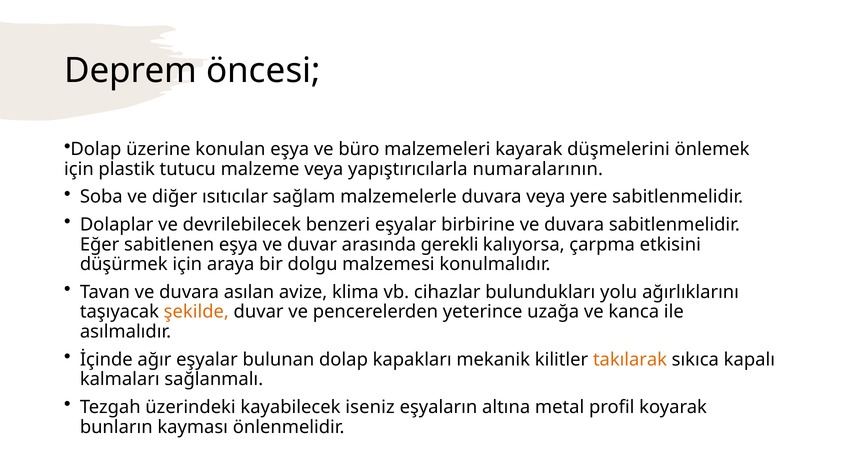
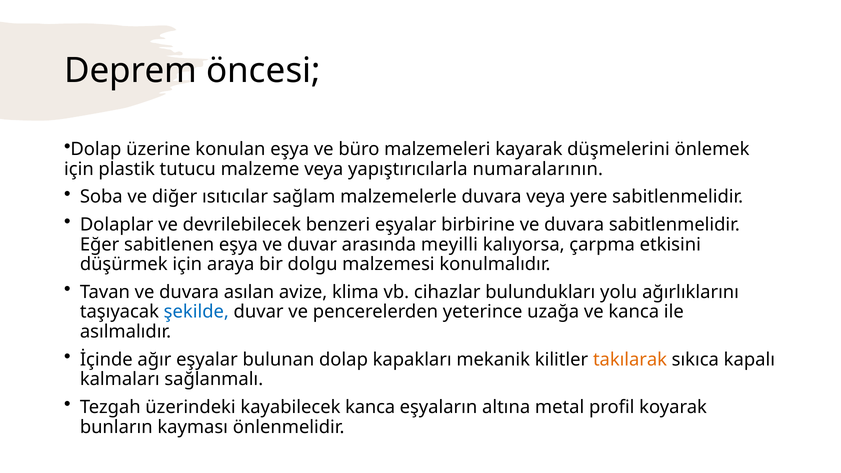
gerekli: gerekli -> meyilli (449, 244)
şekilde colour: orange -> blue (196, 312)
kayabilecek iseniz: iseniz -> kanca (370, 407)
